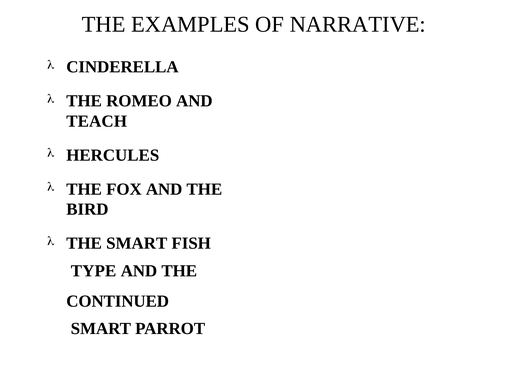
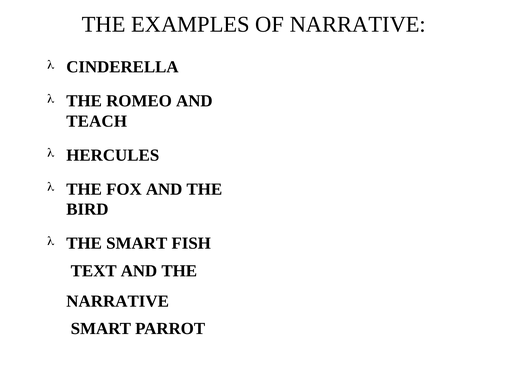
TYPE: TYPE -> TEXT (94, 271)
CONTINUED: CONTINUED -> NARRATIVE (118, 301)
